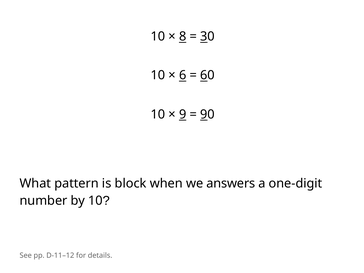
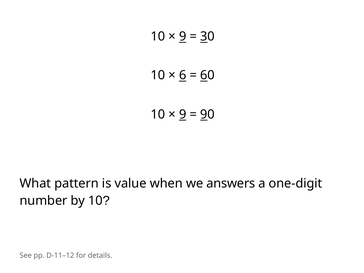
8: 8 -> 9 (183, 37)
block: block -> value (131, 183)
